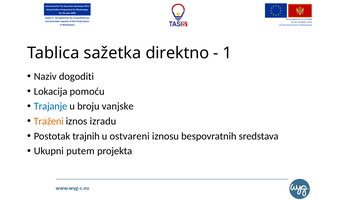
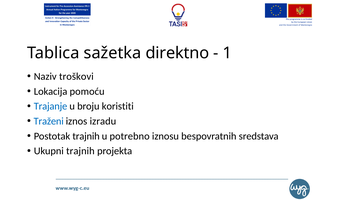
dogoditi: dogoditi -> troškovi (76, 77)
vanjske: vanjske -> koristiti (118, 106)
Traženi colour: orange -> blue (49, 121)
ostvareni: ostvareni -> potrebno (130, 136)
Ukupni putem: putem -> trajnih (80, 151)
